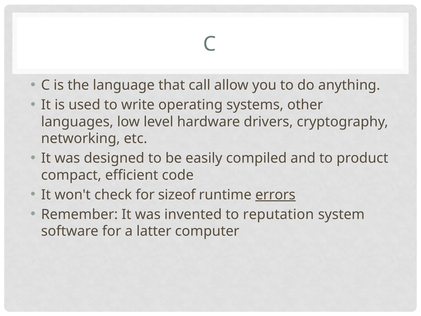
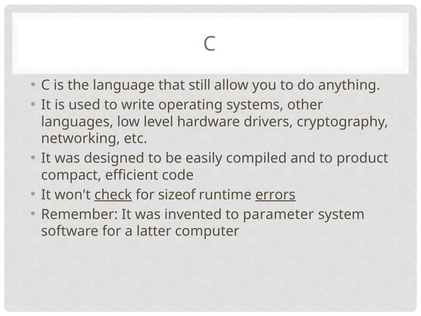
call: call -> still (200, 85)
check underline: none -> present (113, 195)
reputation: reputation -> parameter (278, 214)
